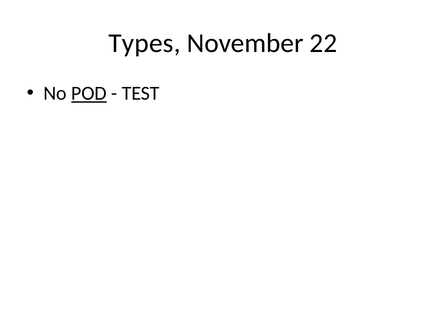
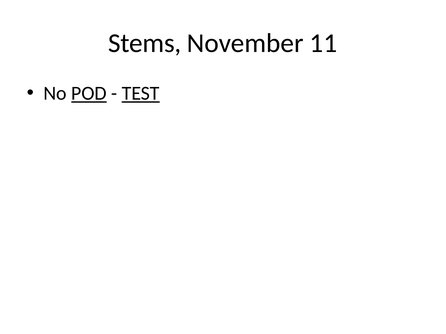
Types: Types -> Stems (145, 43)
22: 22 -> 11 (323, 43)
TEST underline: none -> present (141, 94)
